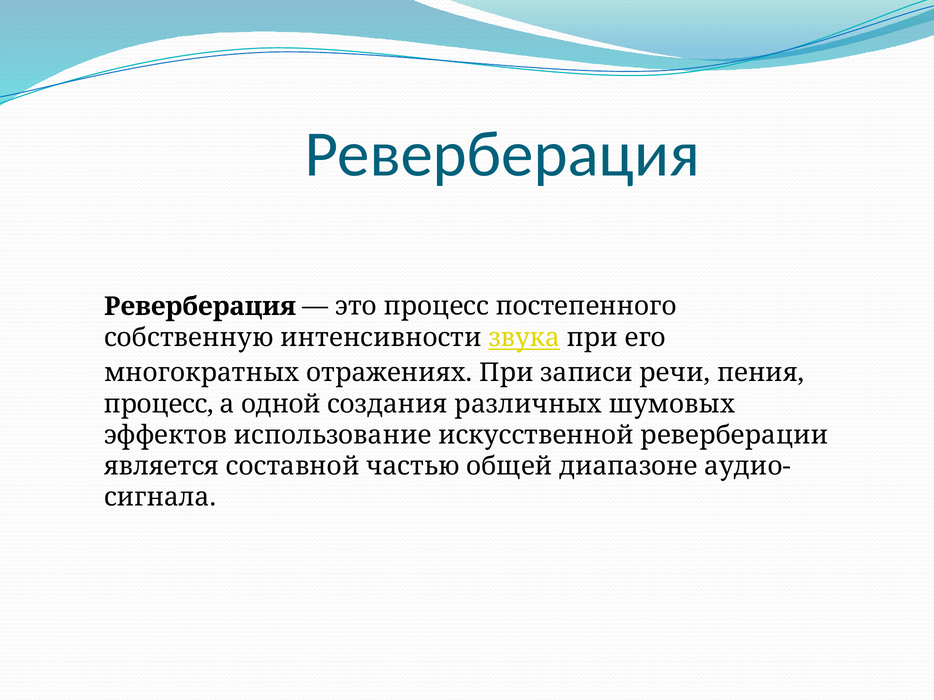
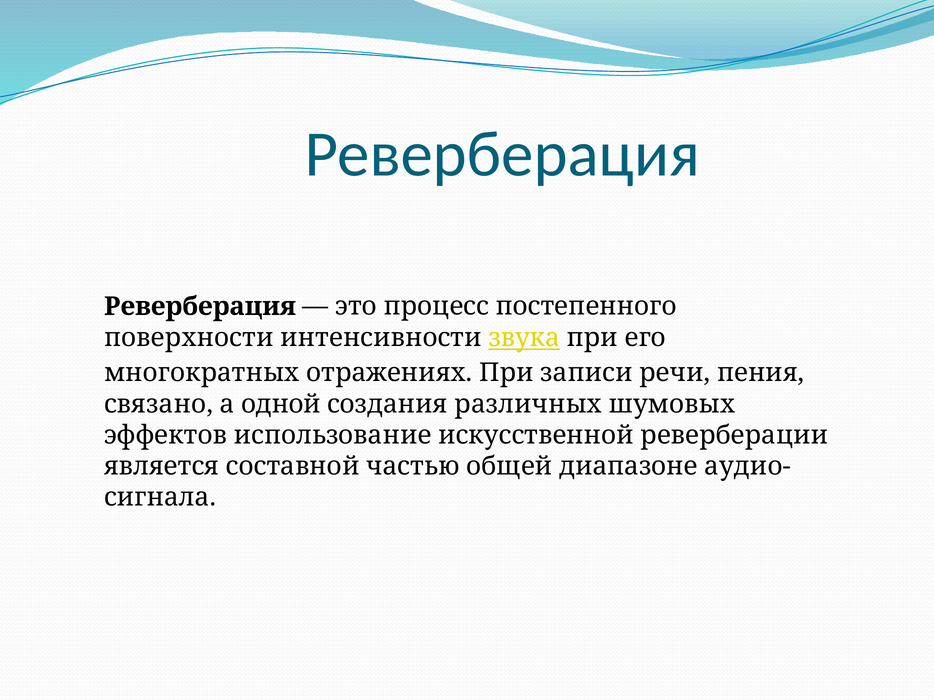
собственную: собственную -> поверхности (189, 338)
процесс: процесс -> связано (159, 404)
